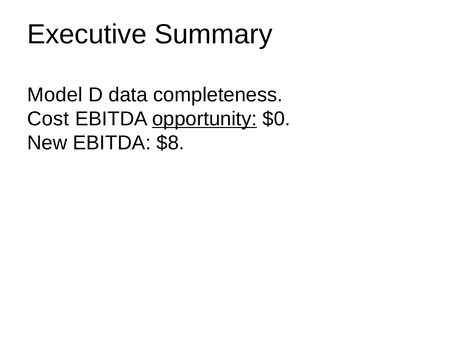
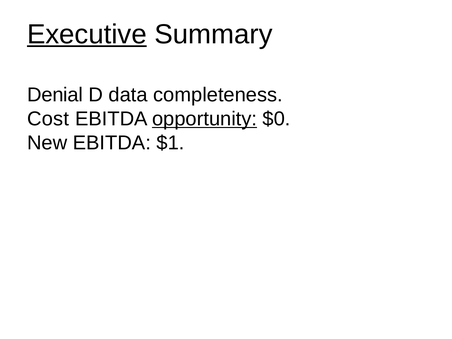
Executive underline: none -> present (87, 34)
Model: Model -> Denial (55, 95)
$8: $8 -> $1 (171, 143)
